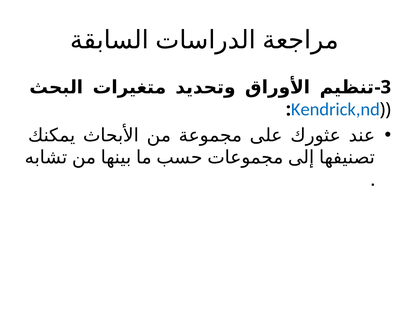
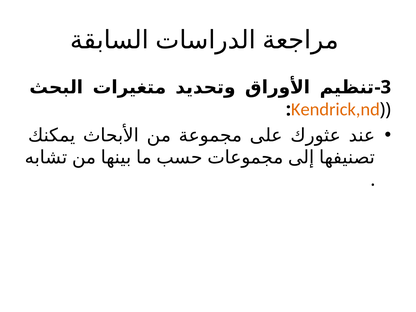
Kendrick,nd colour: blue -> orange (335, 109)
